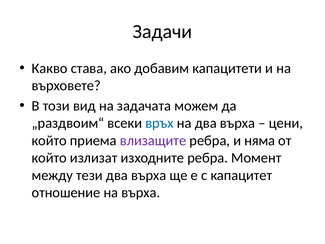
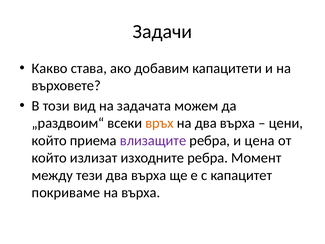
връх colour: blue -> orange (160, 123)
няма: няма -> цена (260, 140)
отношение: отношение -> покриваме (66, 192)
